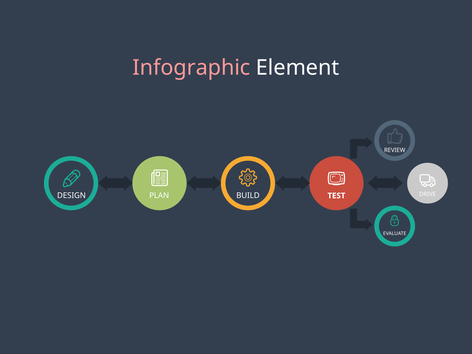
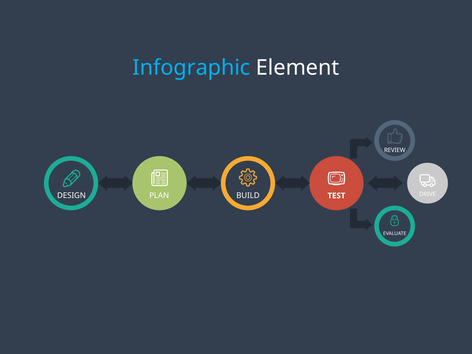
Infographic colour: pink -> light blue (191, 68)
